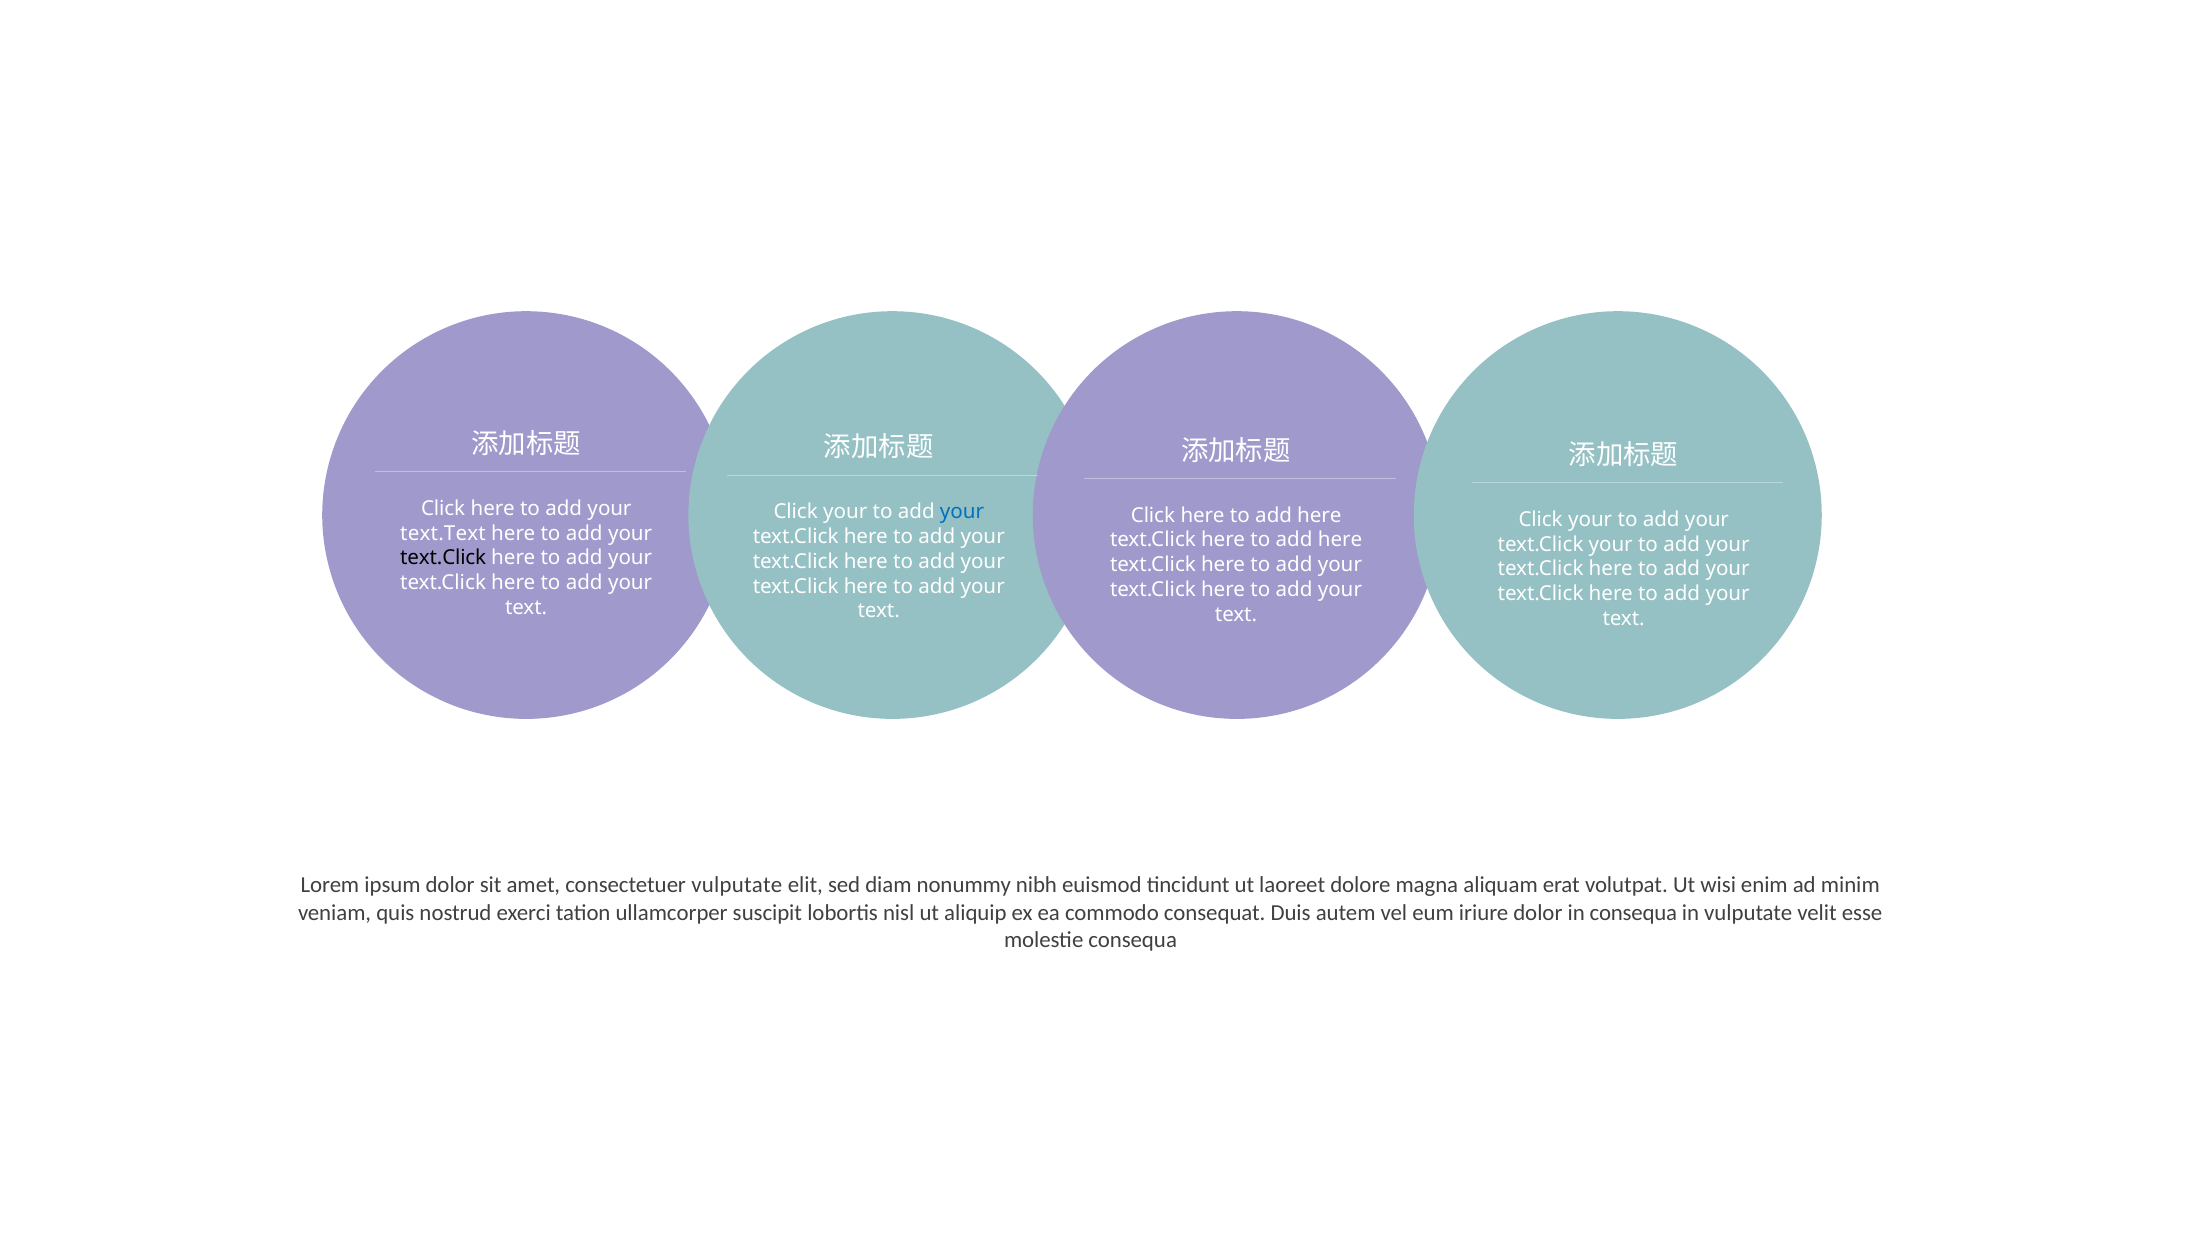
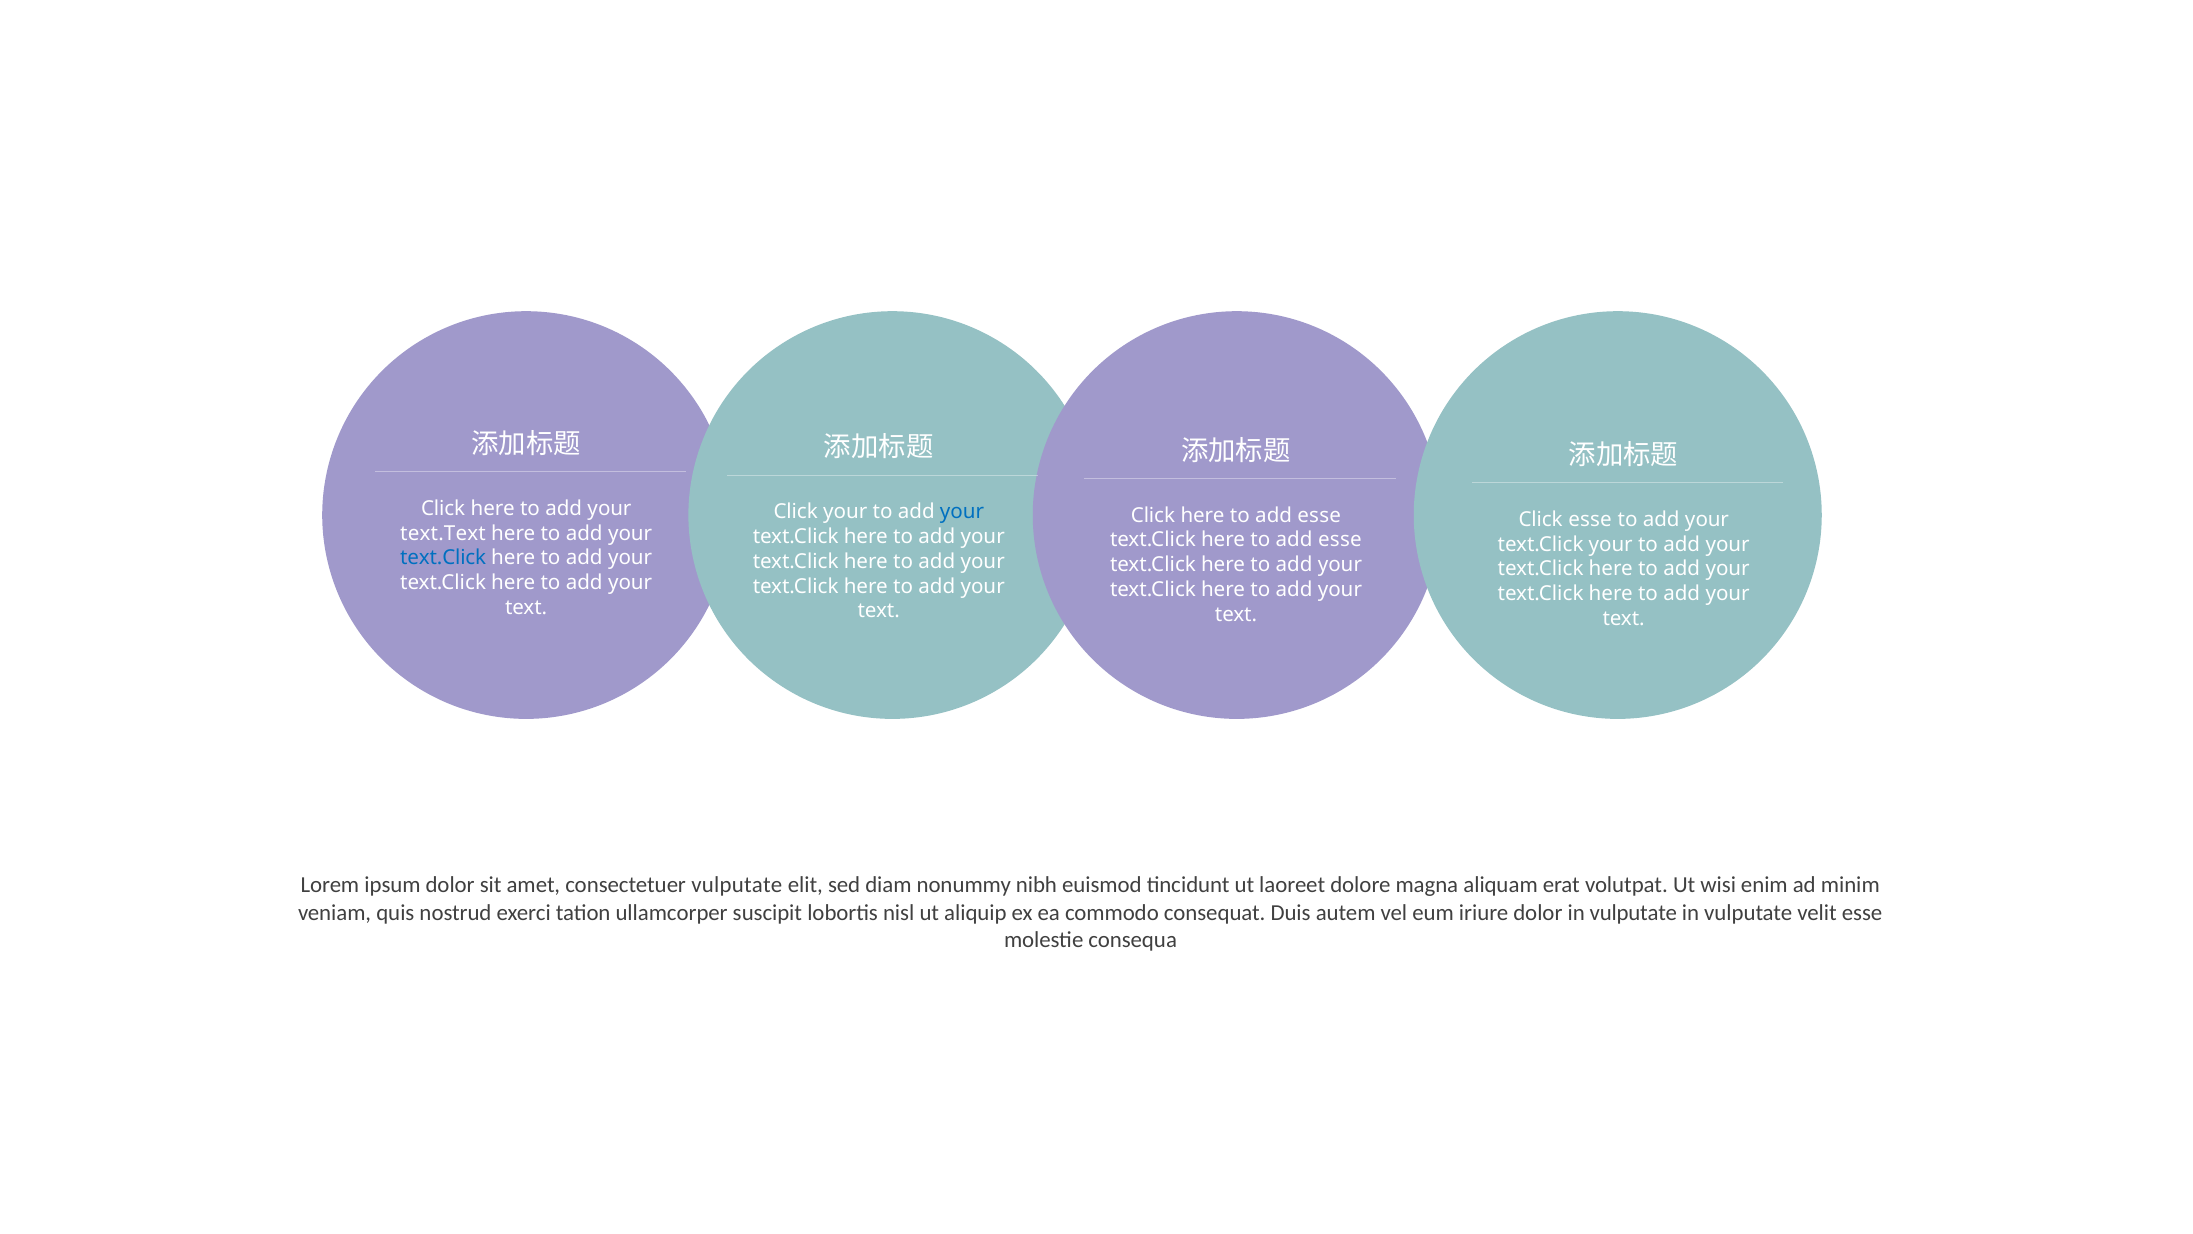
here: here -> esse (1319, 515)
your: your -> esse (1590, 519)
here: here -> esse (1340, 540)
text.Click colour: black -> blue (443, 558)
dolor in consequa: consequa -> vulputate (1633, 912)
